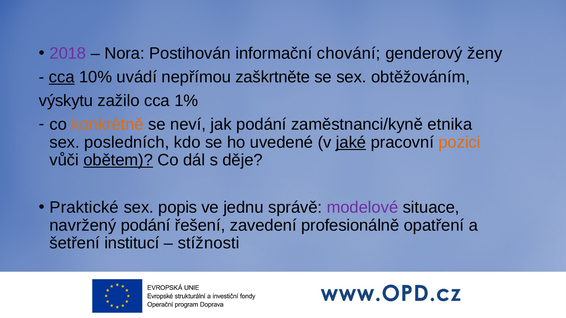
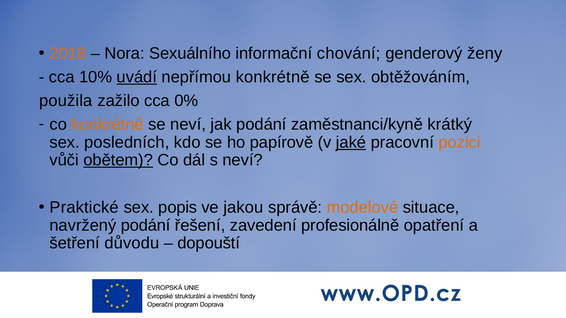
2018 colour: purple -> orange (68, 53)
Postihován: Postihován -> Sexuálního (190, 53)
cca underline: present -> none (62, 77)
uvádí underline: none -> present (137, 77)
nepřímou zaškrtněte: zaškrtněte -> konkrétně (273, 77)
výskytu: výskytu -> použila (66, 101)
1%: 1% -> 0% (186, 101)
etnika: etnika -> krátký (450, 125)
uvedené: uvedené -> papírově (282, 142)
s děje: děje -> neví (243, 160)
jednu: jednu -> jakou (243, 208)
modelové colour: purple -> orange (362, 208)
institucí: institucí -> důvodu (132, 243)
stížnosti: stížnosti -> dopouští (209, 243)
